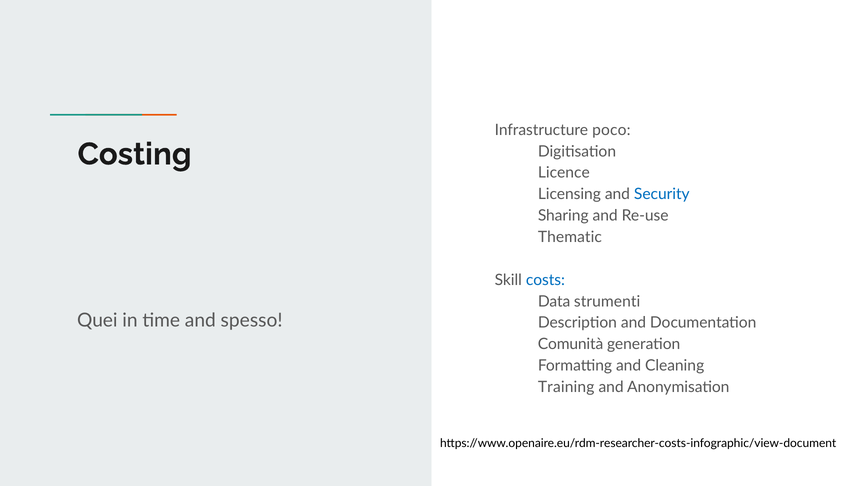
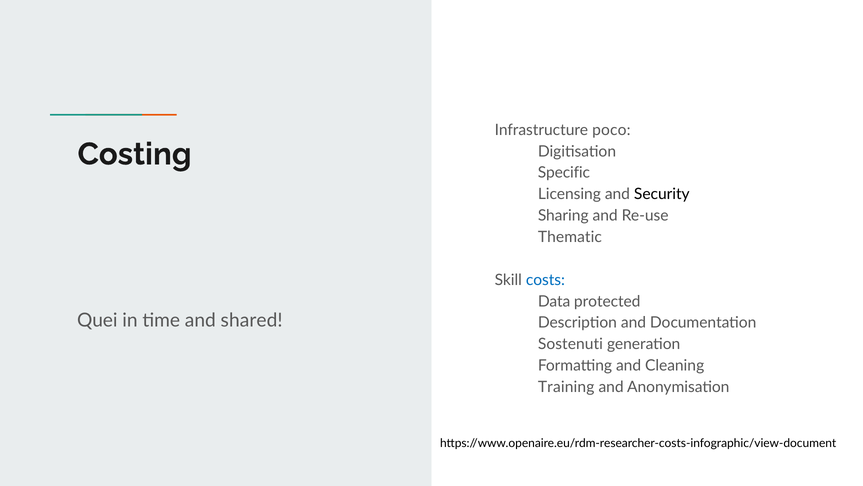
Licence: Licence -> Specific (564, 173)
Security colour: blue -> black (662, 194)
strumenti: strumenti -> protected (607, 301)
spesso: spesso -> shared (252, 320)
Comunità: Comunità -> Sostenuti (570, 344)
